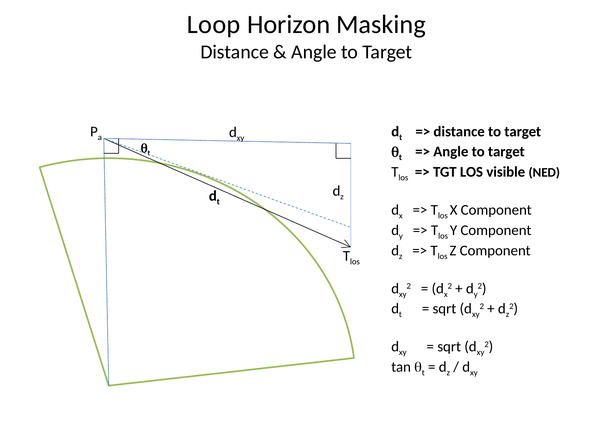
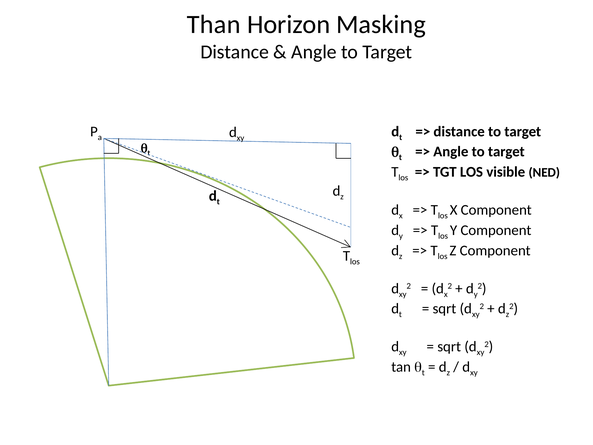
Loop: Loop -> Than (214, 25)
